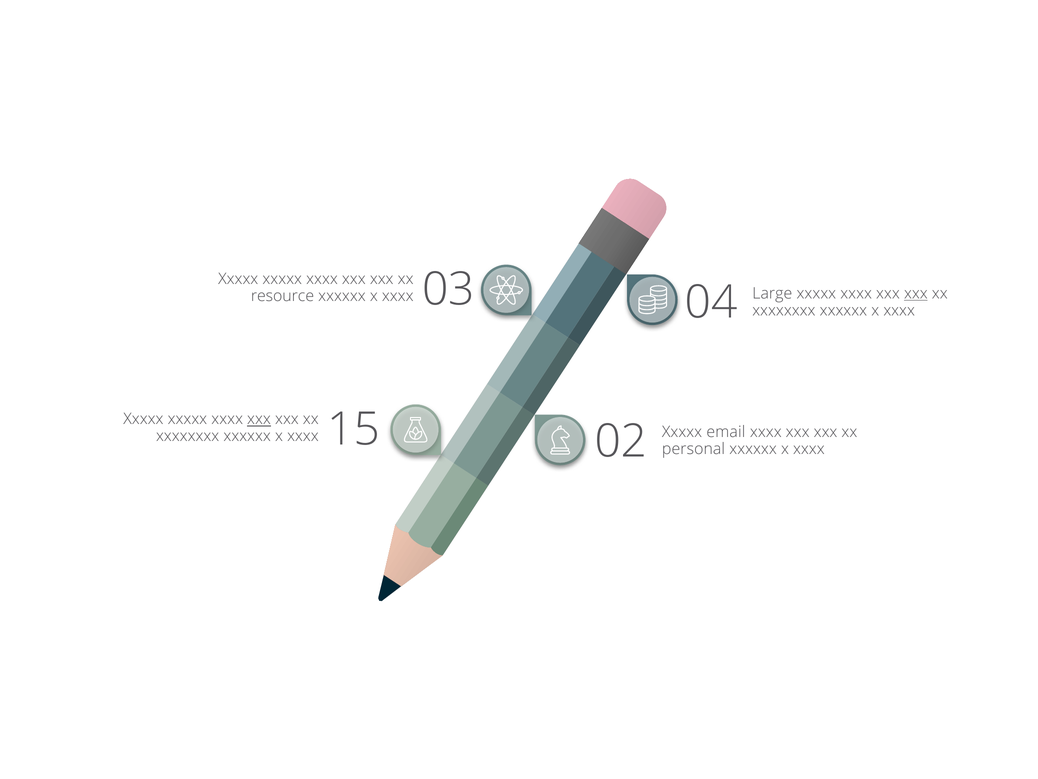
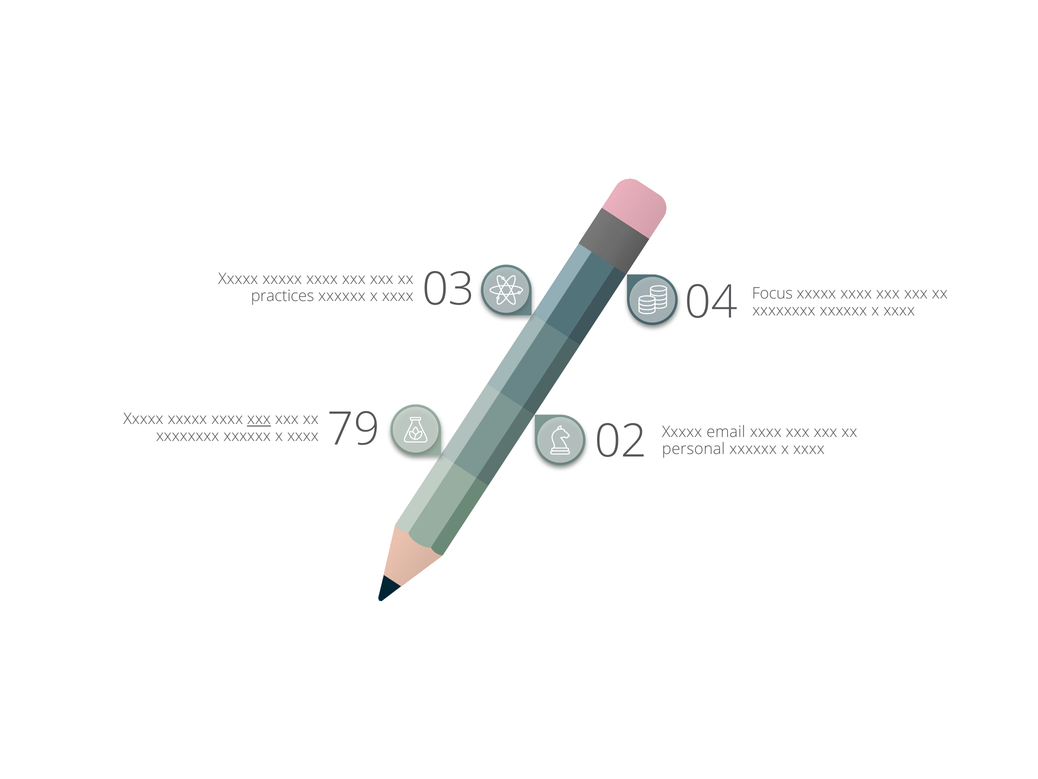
Large: Large -> Focus (772, 293)
xxx underline: present -> none (916, 293)
resource: resource -> practices (283, 296)
15: 15 -> 79 (354, 429)
